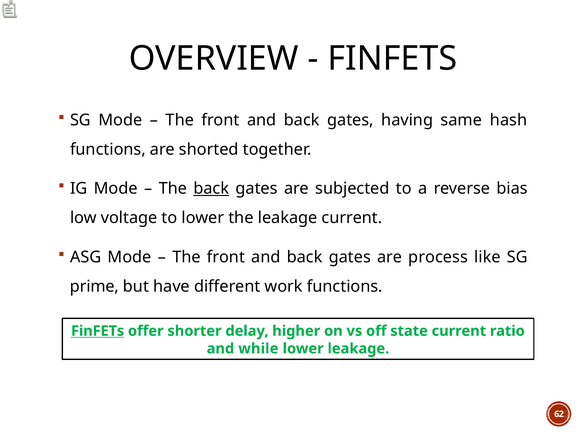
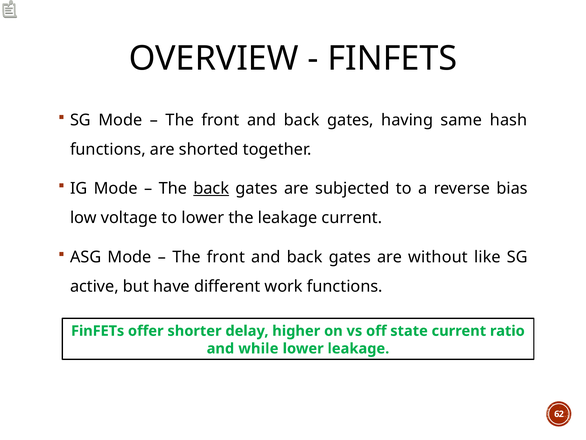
process: process -> without (438, 257)
prime: prime -> active (94, 286)
FinFETs underline: present -> none (98, 331)
